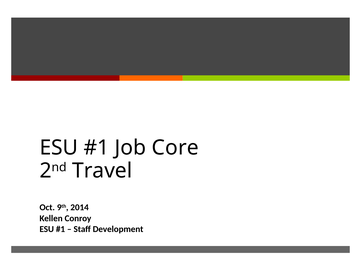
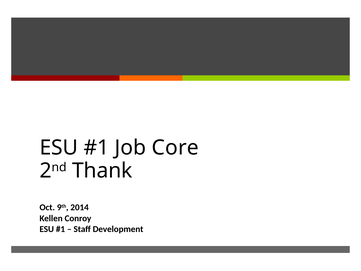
Travel: Travel -> Thank (102, 171)
